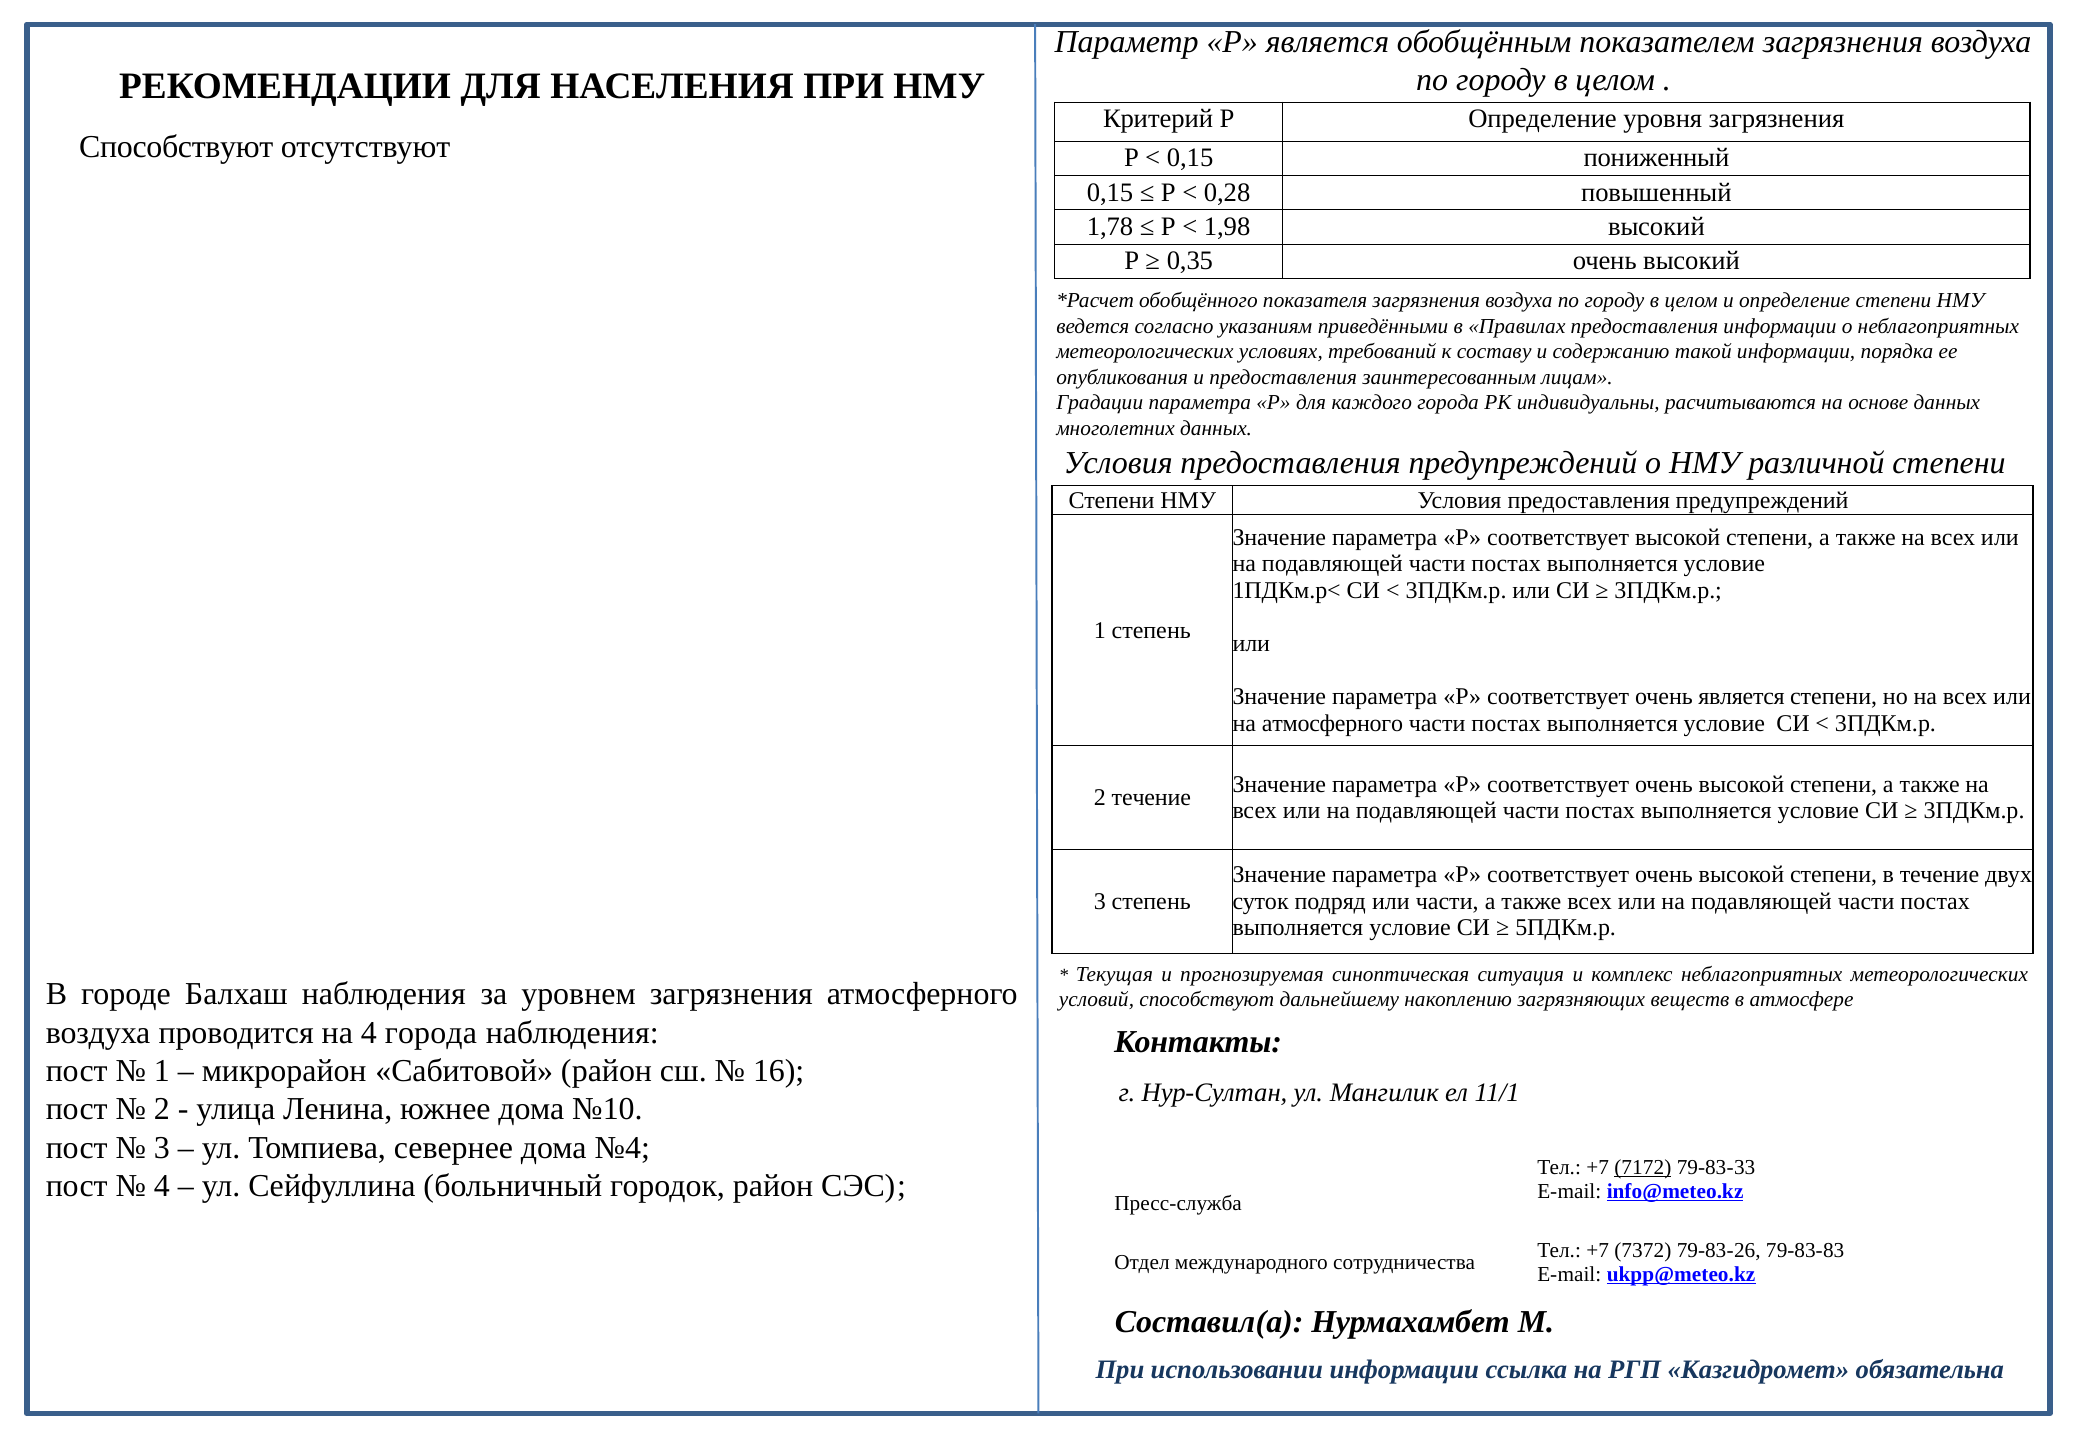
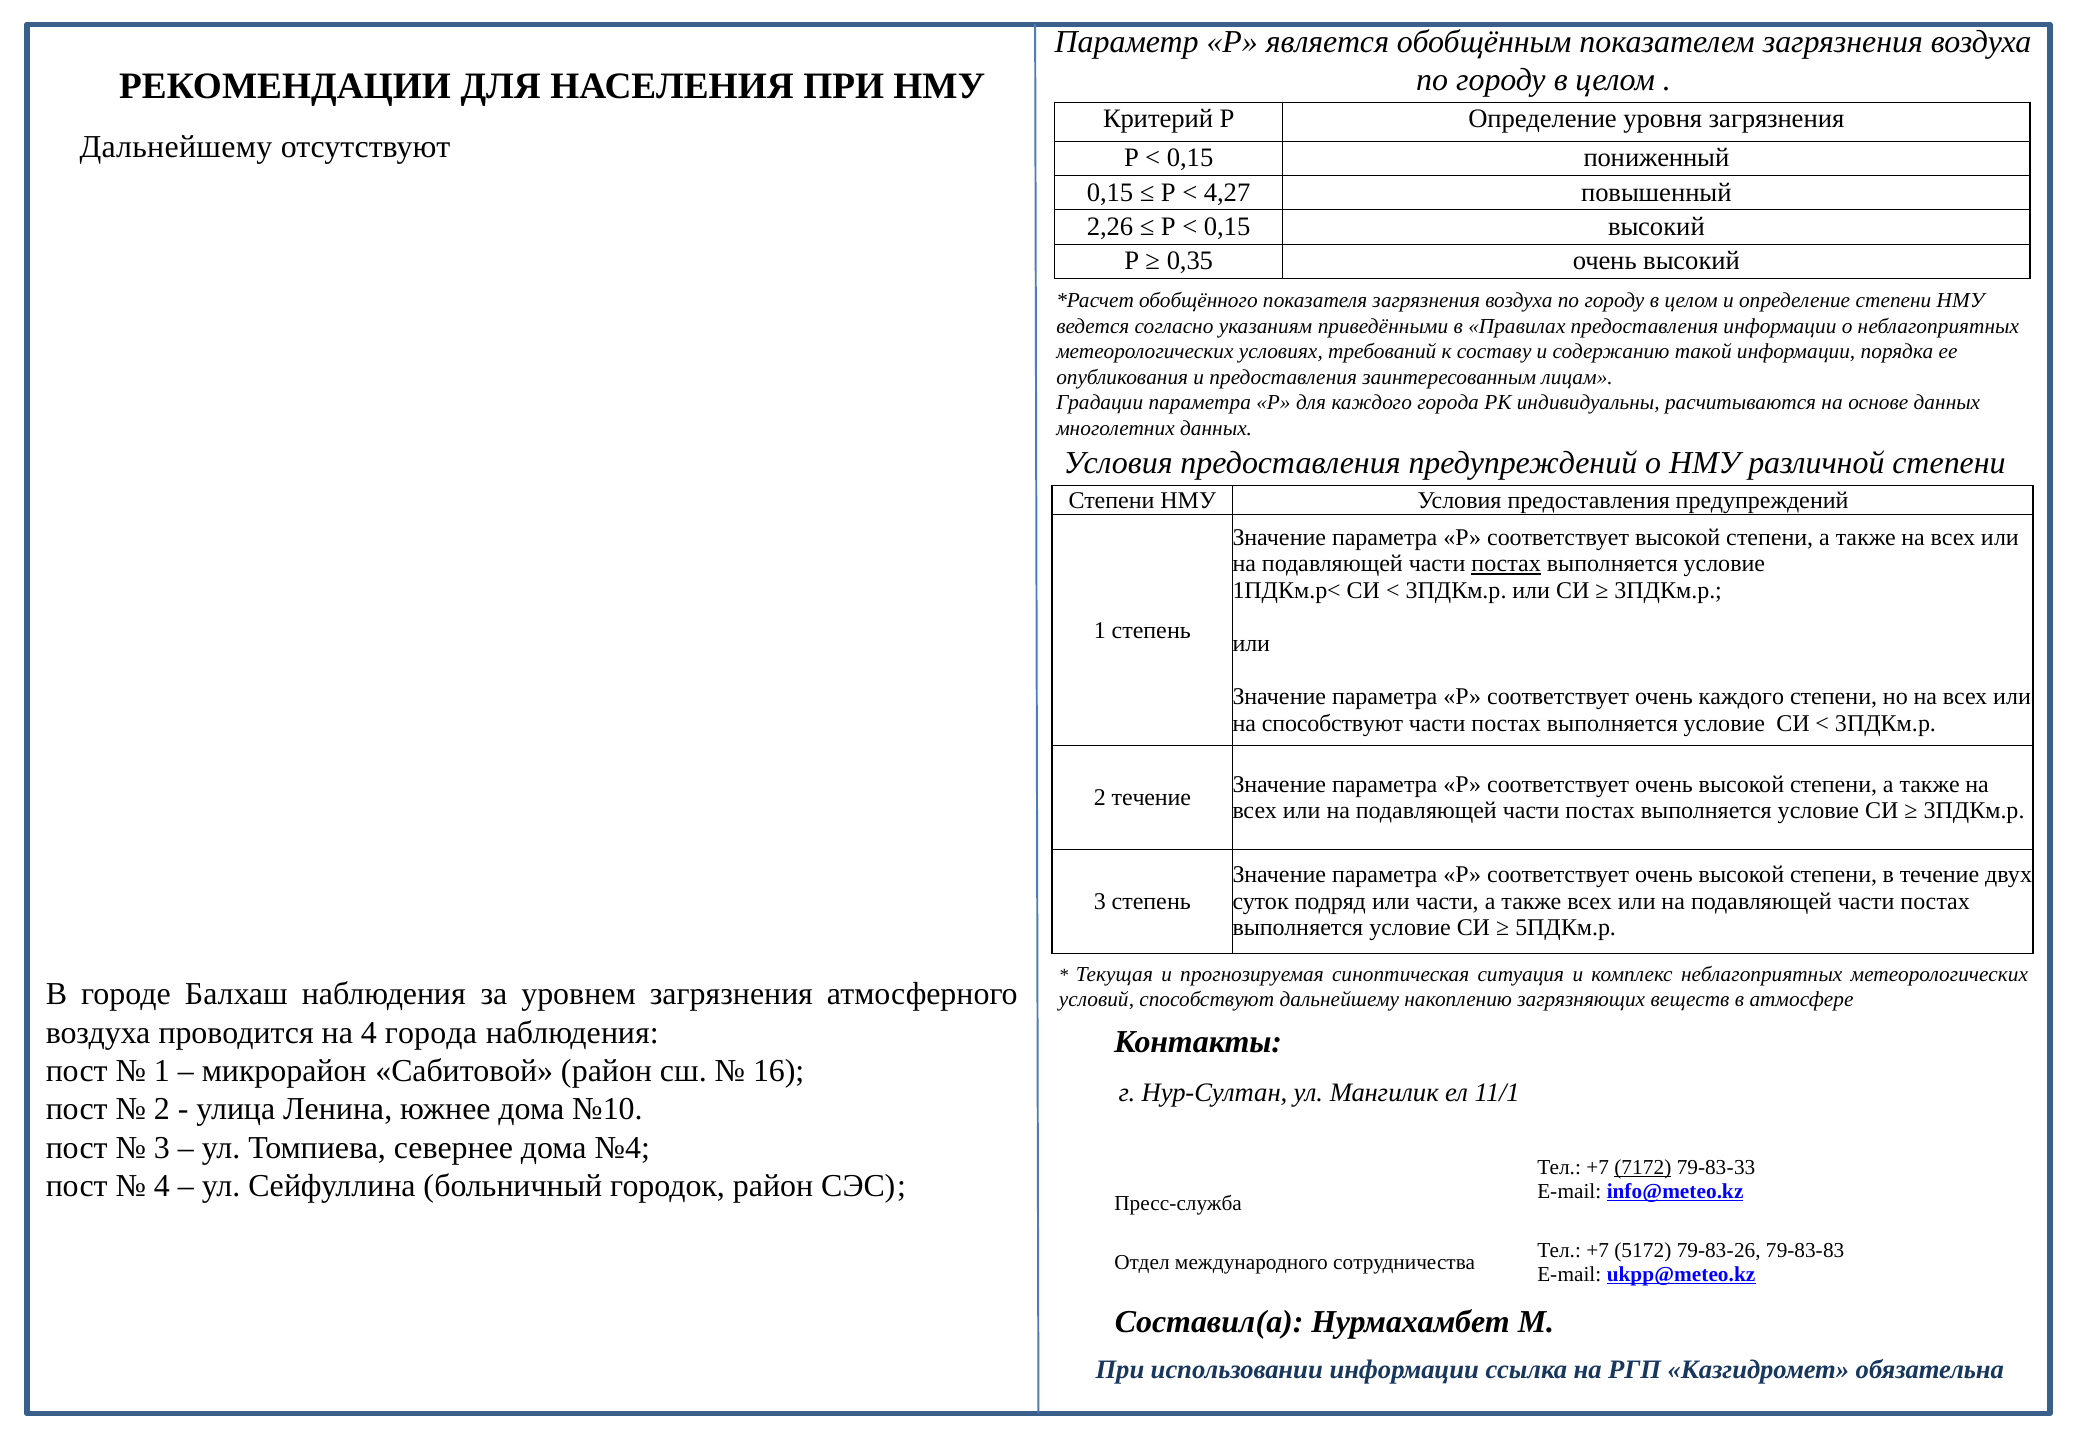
Способствуют: Способствуют -> Дальнейшему (176, 147)
0,28: 0,28 -> 4,27 (1227, 192)
1,78: 1,78 -> 2,26 (1110, 227)
1,98: 1,98 -> 0,15 (1227, 227)
постах underline: none -> present (1506, 564)
очень является: является -> каждого (1741, 697)
на атмосферного: атмосферного -> способствуют (1332, 723)
7372: 7372 -> 5172 (1643, 1251)
